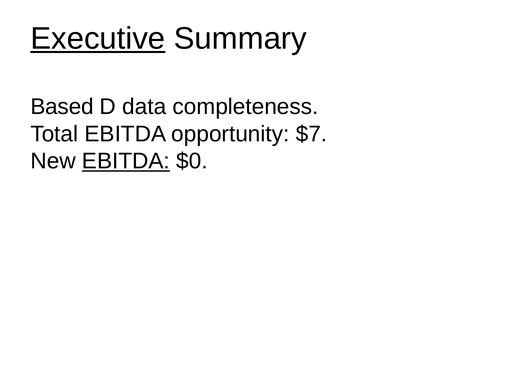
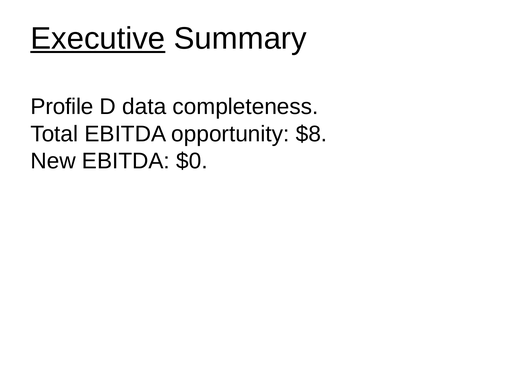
Based: Based -> Profile (62, 107)
$7: $7 -> $8 (311, 134)
EBITDA underline: present -> none (126, 161)
